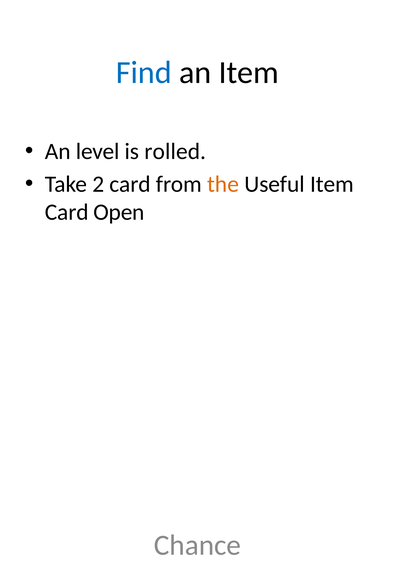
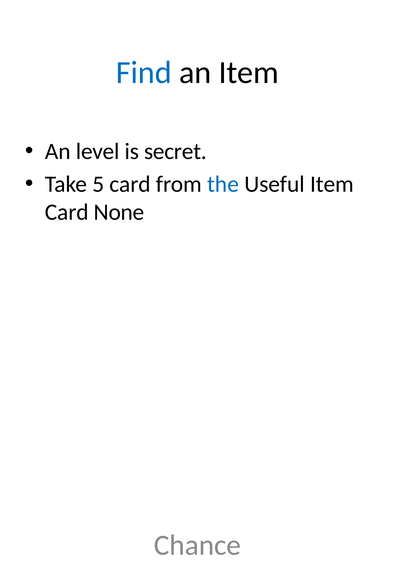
rolled: rolled -> secret (175, 151)
2: 2 -> 5 (98, 184)
the colour: orange -> blue (223, 184)
Open: Open -> None (119, 212)
